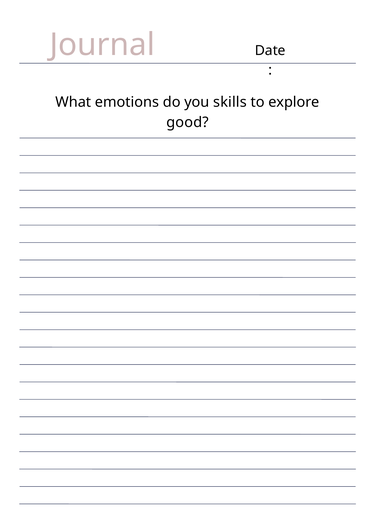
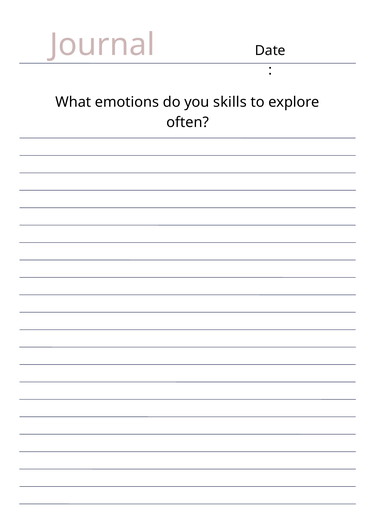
good: good -> often (188, 122)
